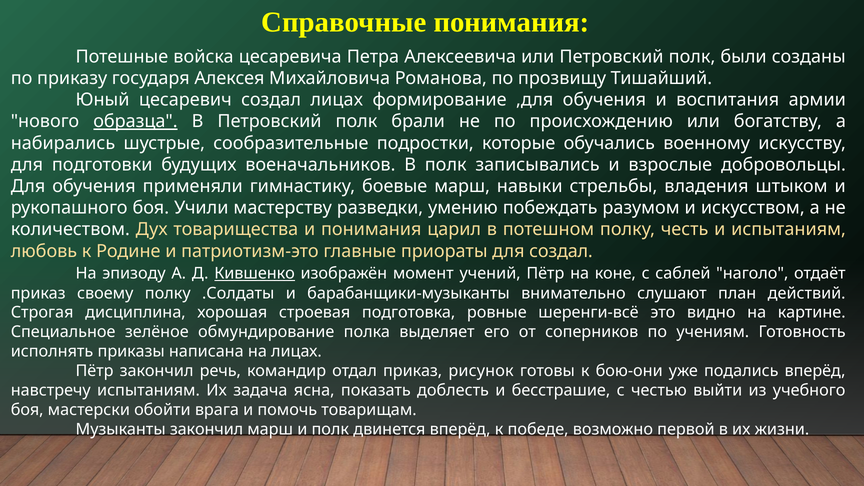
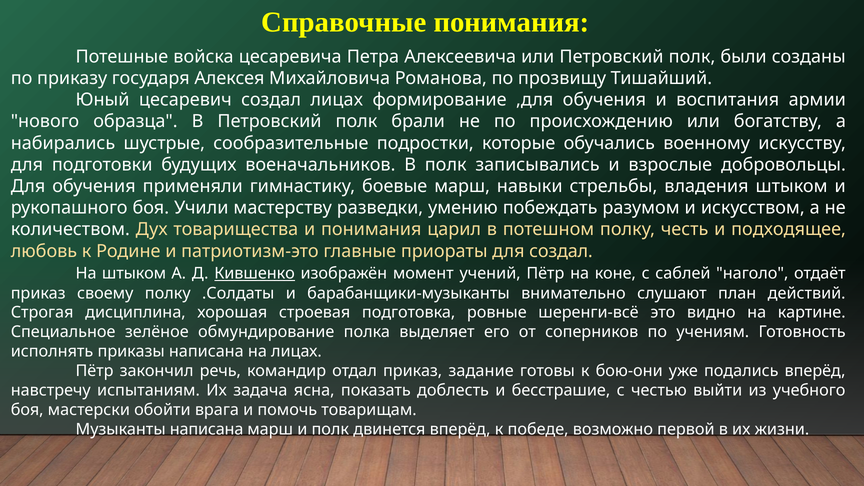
образца underline: present -> none (135, 122)
и испытаниям: испытаниям -> подходящее (789, 230)
На эпизоду: эпизоду -> штыком (134, 273)
рисунок: рисунок -> задание (481, 371)
Музыканты закончил: закончил -> написана (207, 429)
